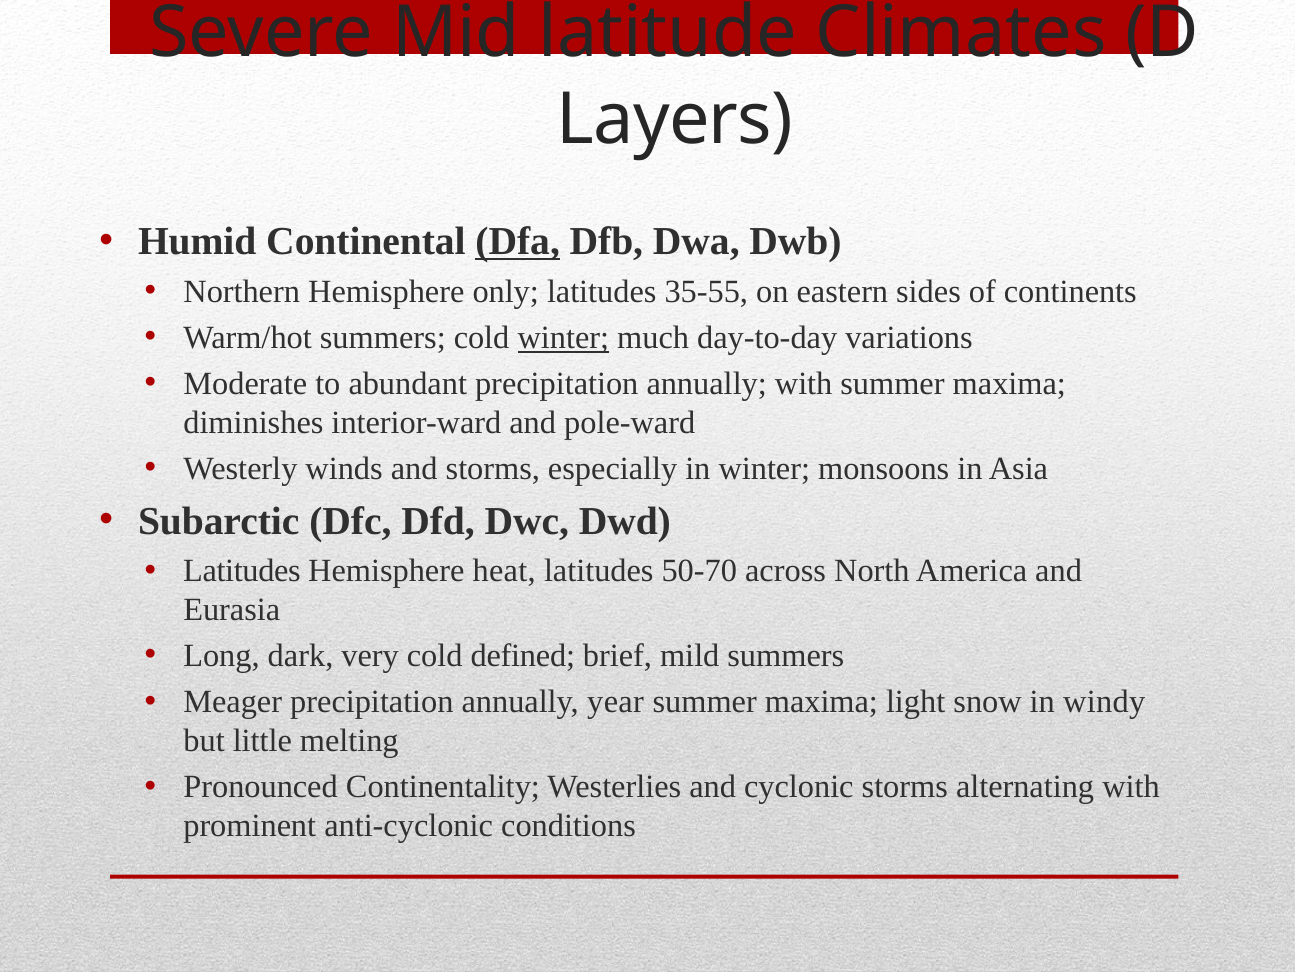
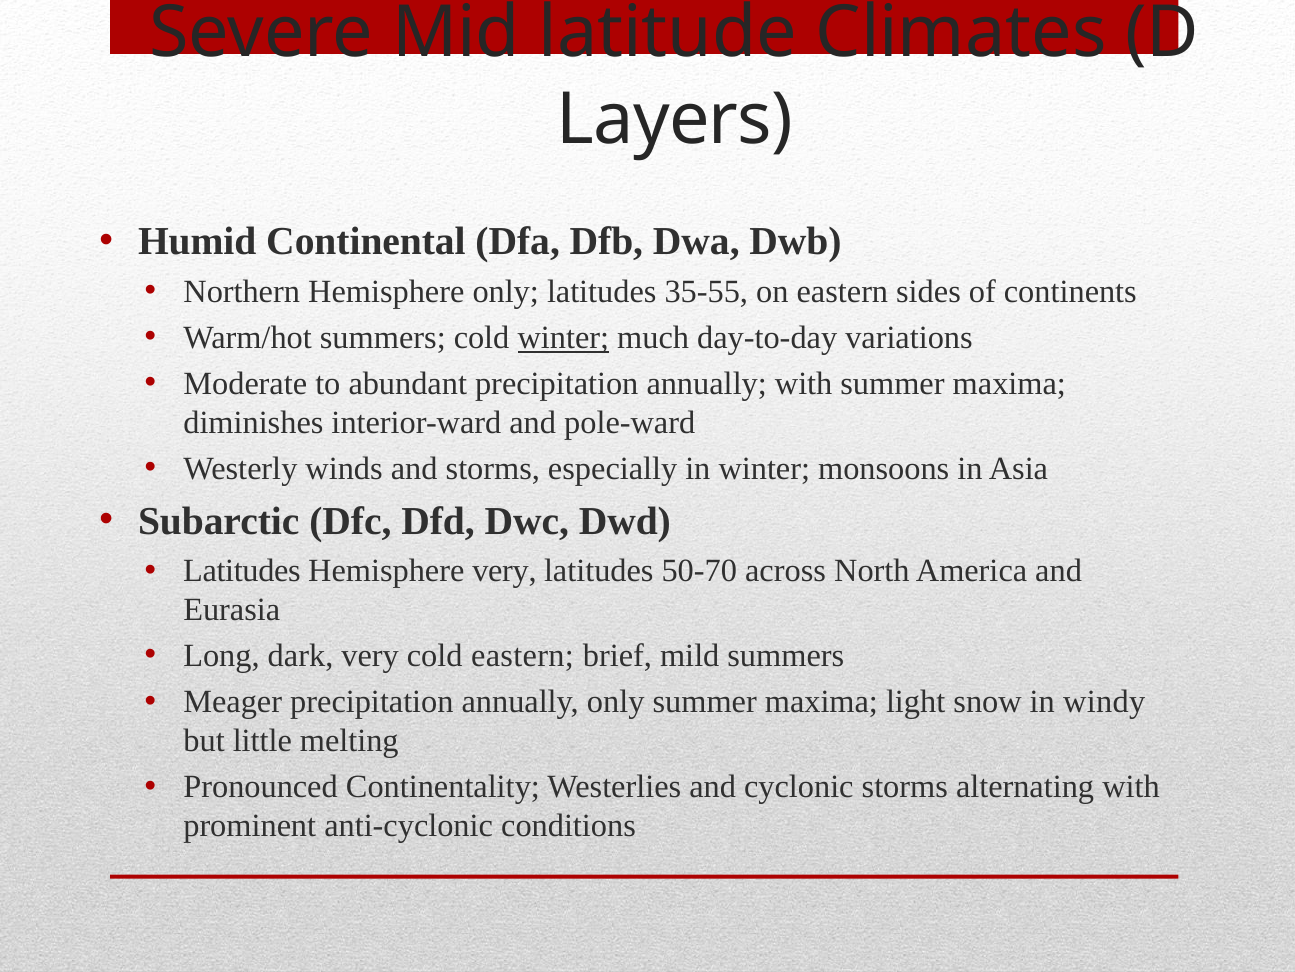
Dfa underline: present -> none (518, 242)
Hemisphere heat: heat -> very (504, 571)
cold defined: defined -> eastern (523, 655)
annually year: year -> only (616, 701)
